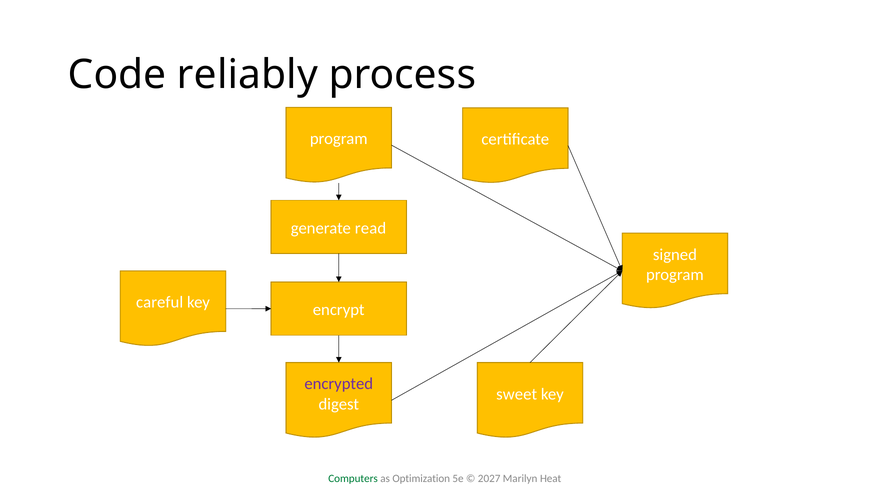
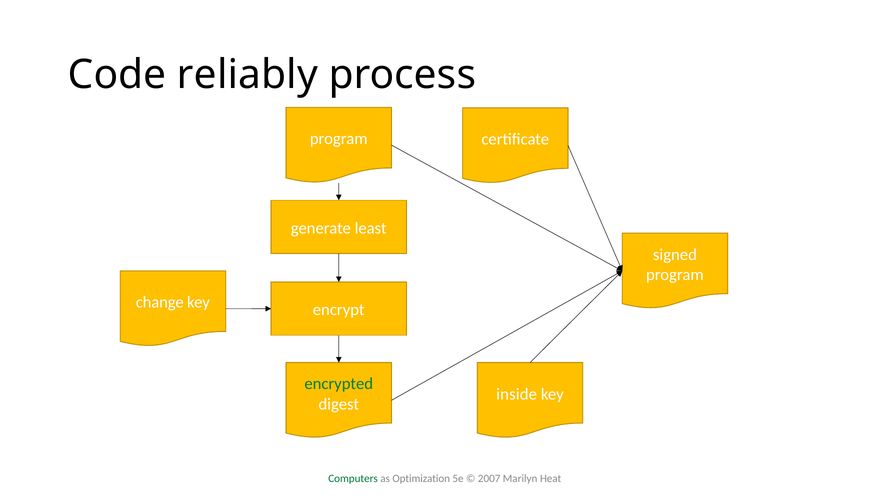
read: read -> least (371, 228)
careful: careful -> change (160, 302)
encrypted colour: purple -> green (339, 384)
sweet: sweet -> inside (517, 394)
2027: 2027 -> 2007 (489, 478)
